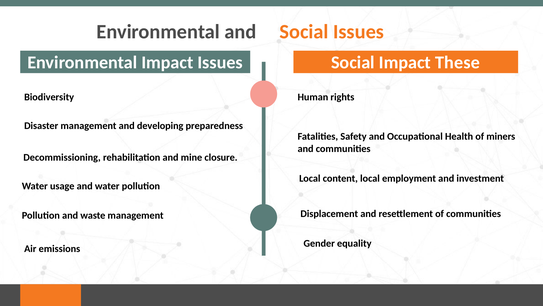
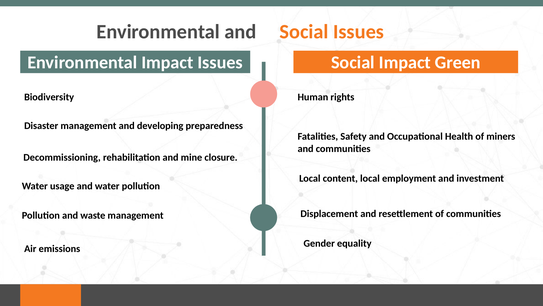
These: These -> Green (458, 62)
